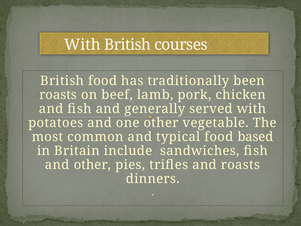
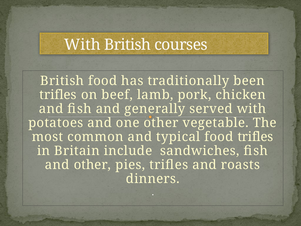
roasts: roasts -> trifles (58, 95)
food based: based -> trifles (255, 137)
